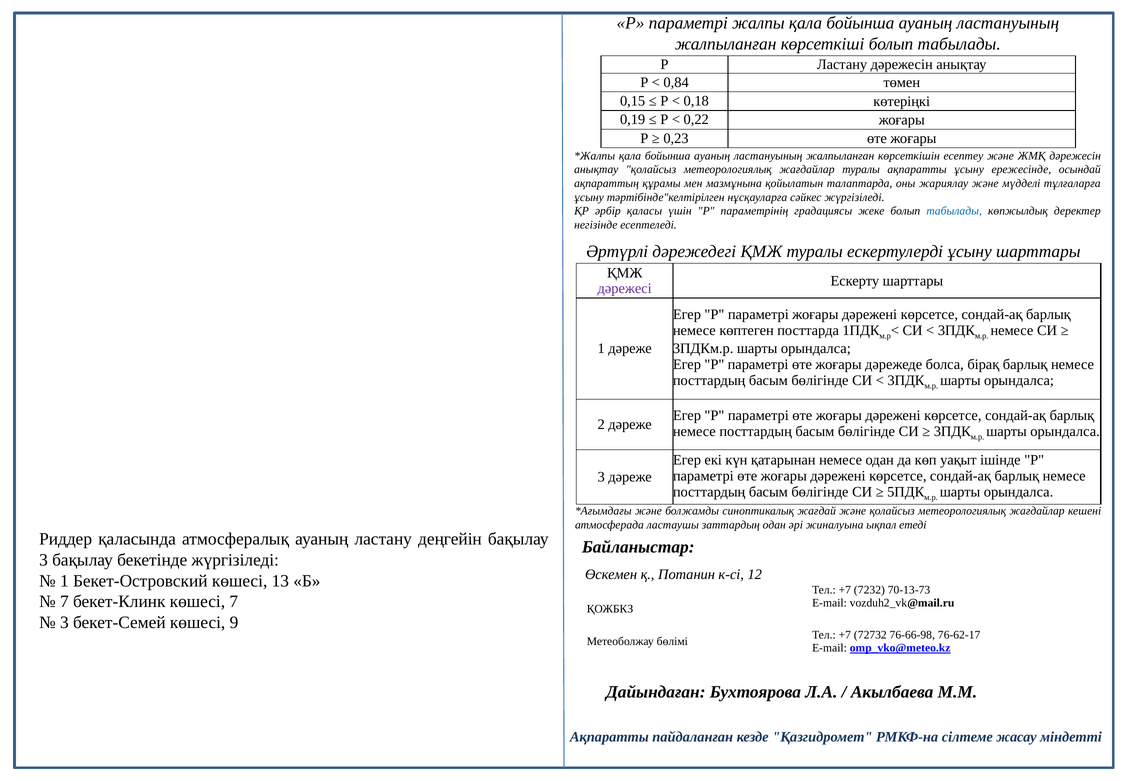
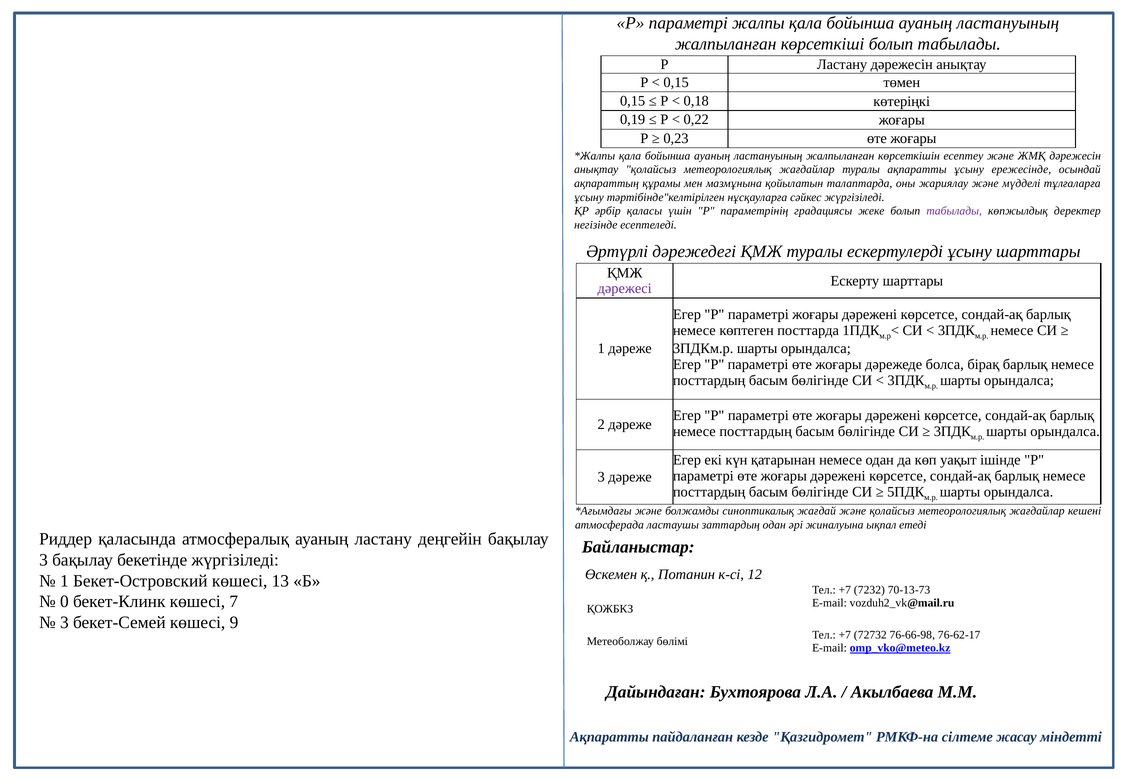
0,84: 0,84 -> 0,15 (676, 82)
табылады colour: blue -> purple (954, 211)
7: 7 -> 0 (64, 602)
